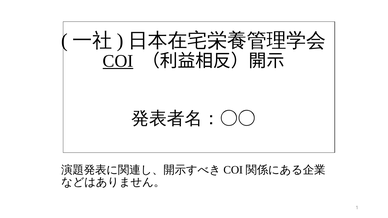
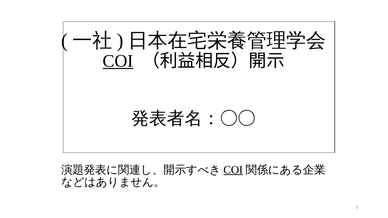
COI underline: none -> present (233, 170)
